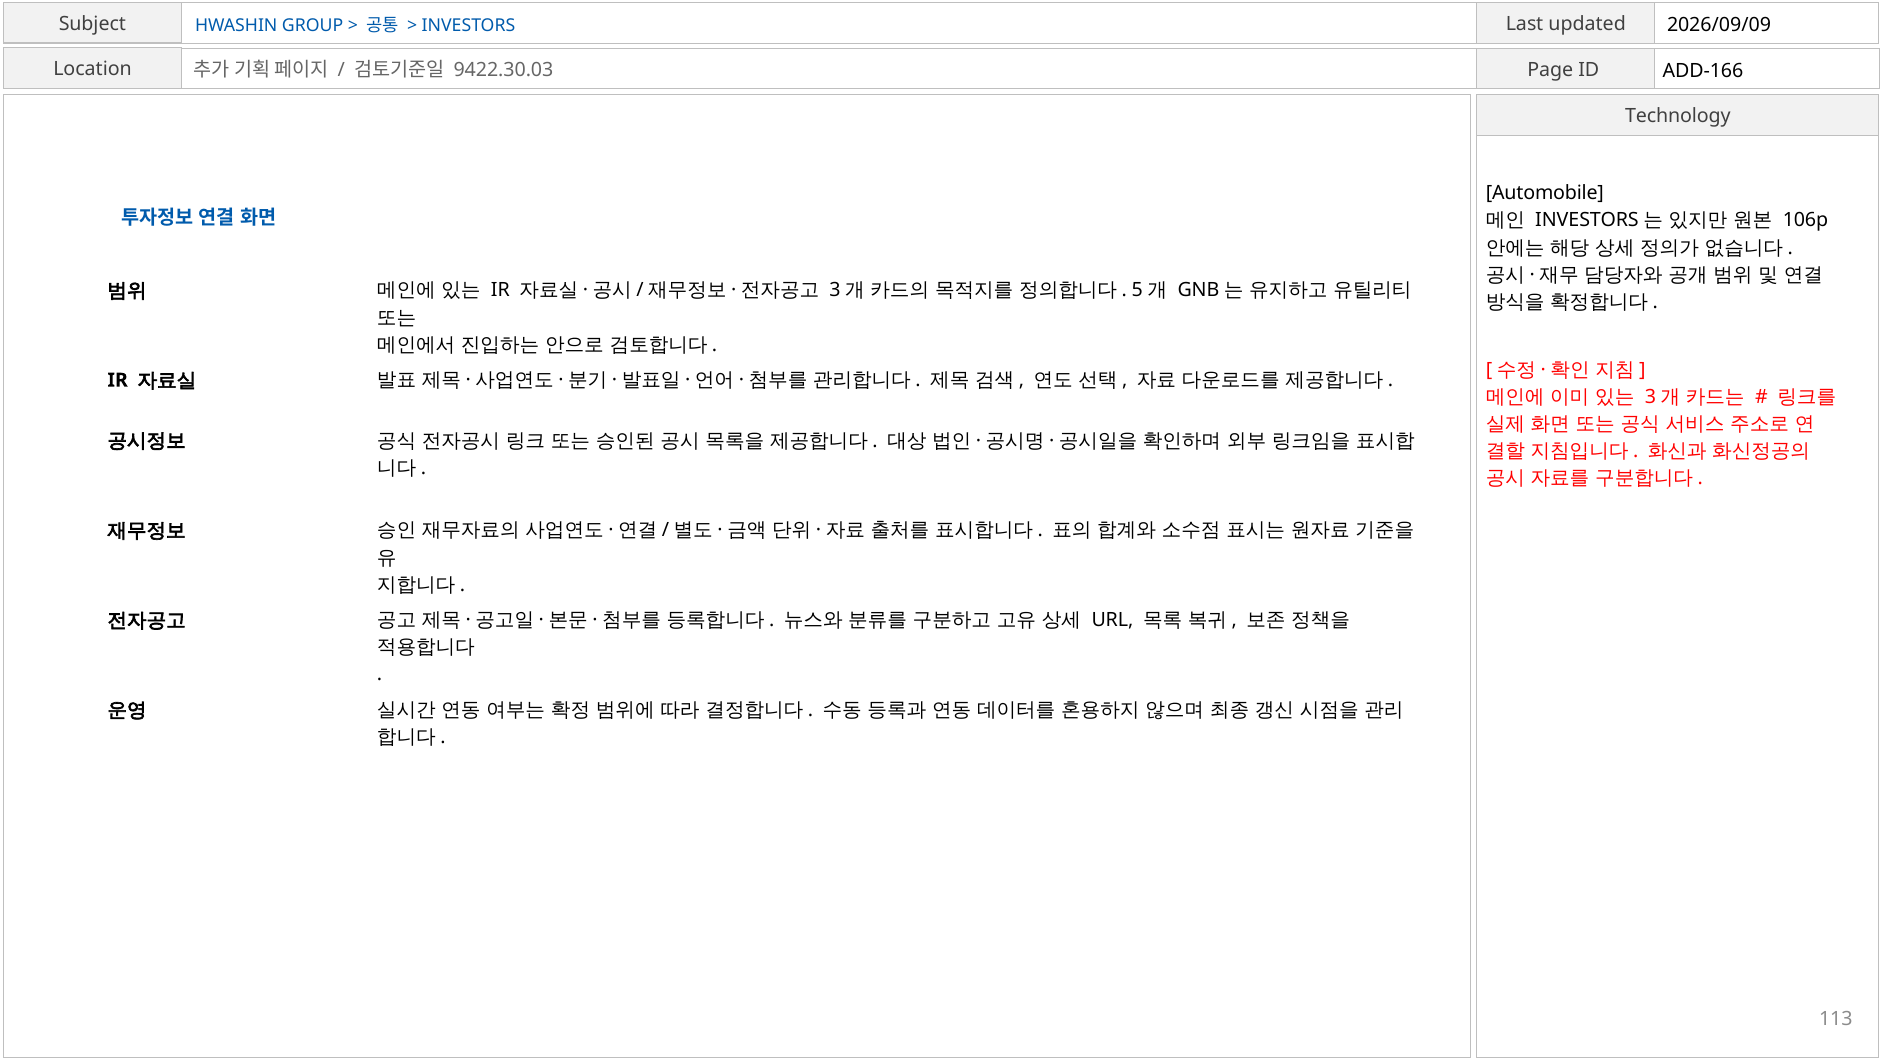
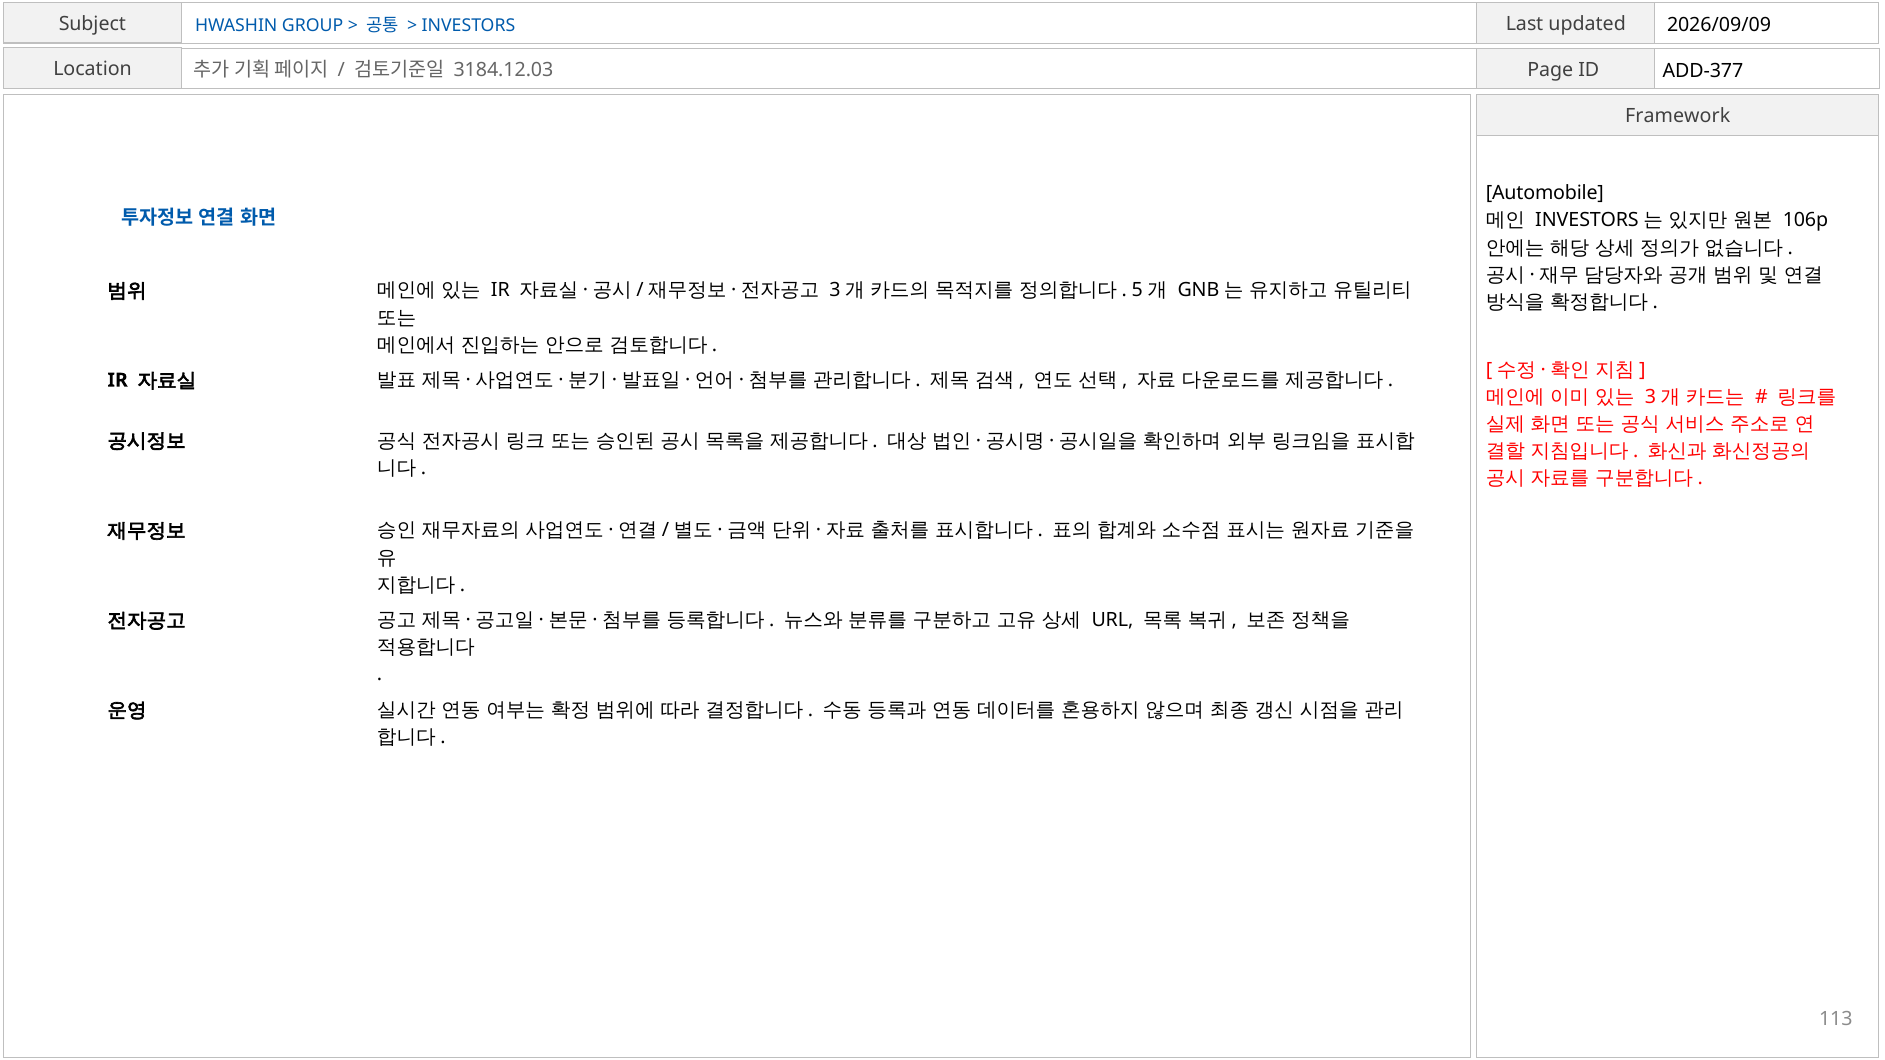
9422.30.03: 9422.30.03 -> 3184.12.03 (503, 70)
ADD-166: ADD-166 -> ADD-377 (1703, 71)
Technology: Technology -> Framework (1678, 116)
